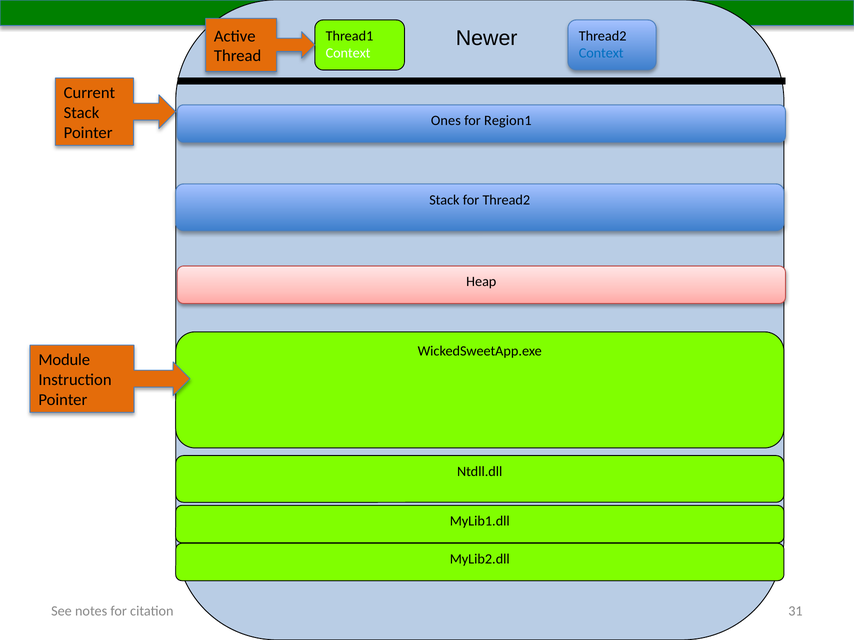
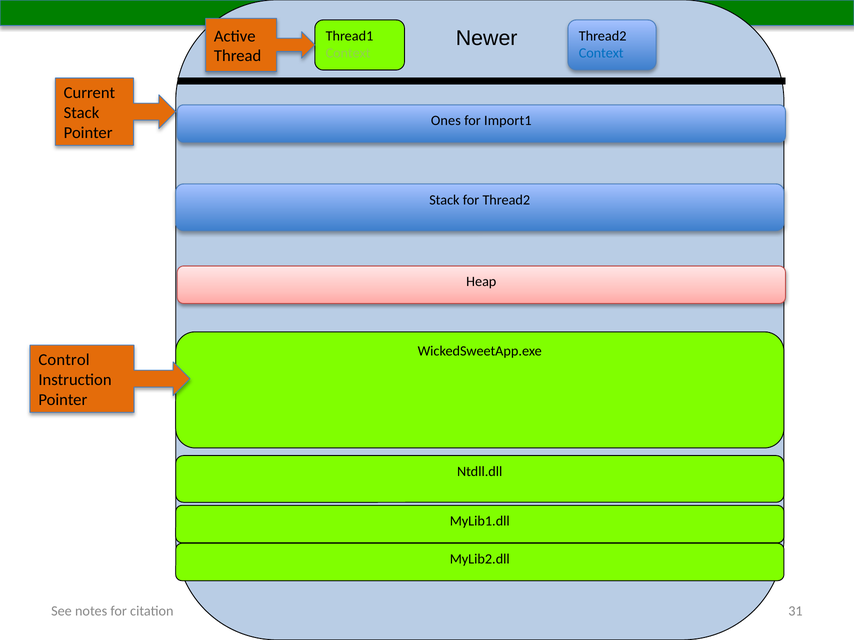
Context colour: white -> light green (348, 53)
Region1: Region1 -> Import1 (508, 121)
Module: Module -> Control (64, 360)
